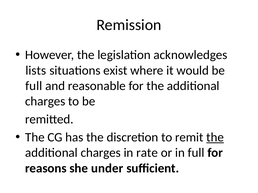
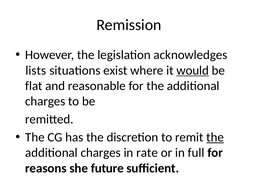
would underline: none -> present (193, 71)
full: full -> flat (34, 86)
under: under -> future (107, 169)
